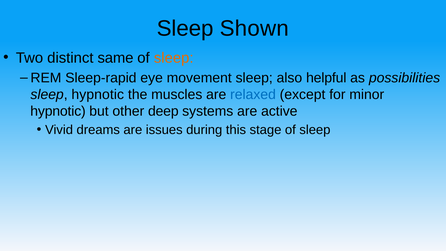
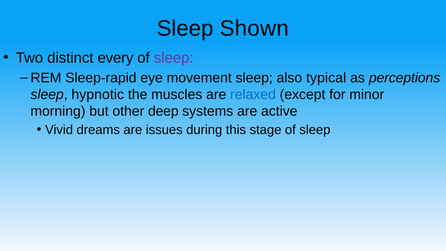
same: same -> every (115, 58)
sleep colour: orange -> purple (174, 58)
helpful: helpful -> typical (326, 78)
possibilities: possibilities -> perceptions (405, 78)
hypnotic: hypnotic -> morning (58, 111)
